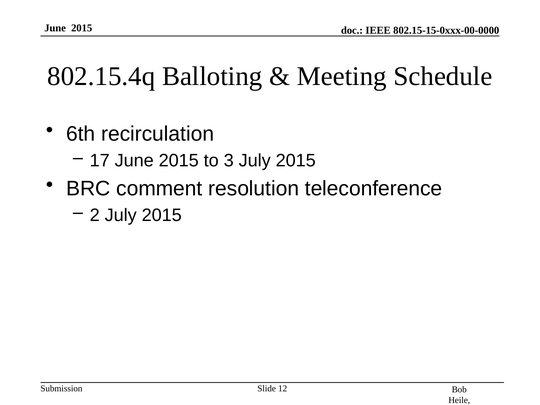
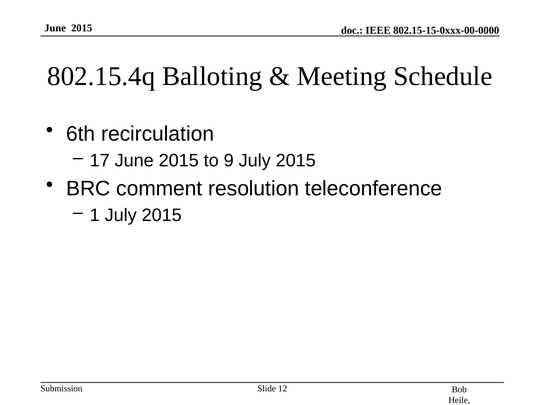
3: 3 -> 9 (229, 161)
2: 2 -> 1 (95, 215)
